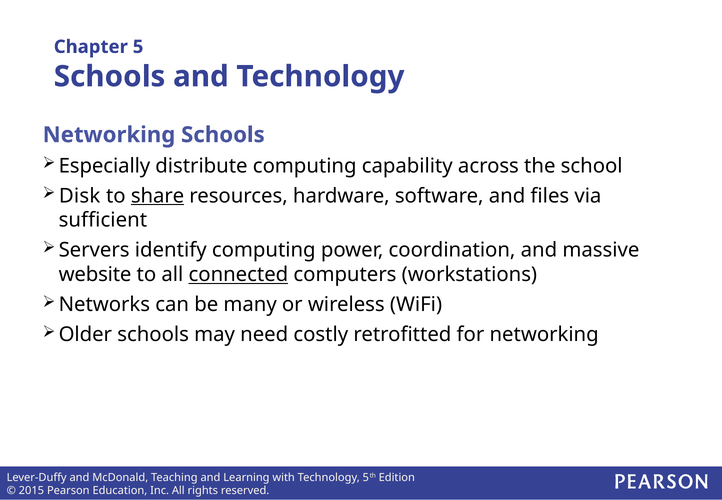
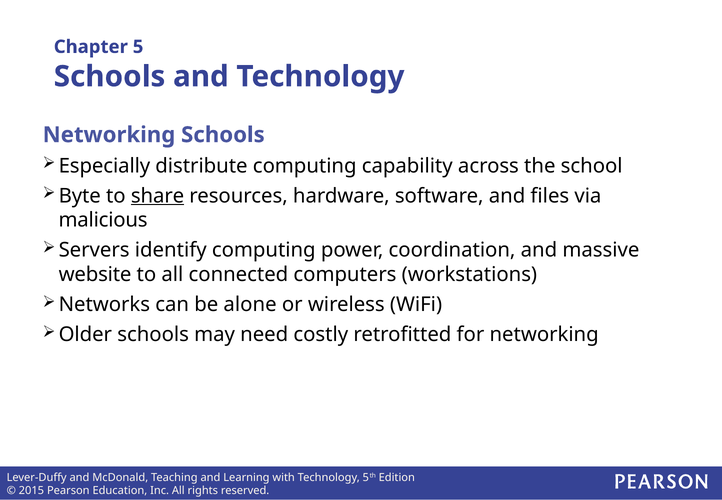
Disk: Disk -> Byte (80, 196)
sufficient: sufficient -> malicious (103, 220)
connected underline: present -> none (238, 275)
many: many -> alone (250, 305)
